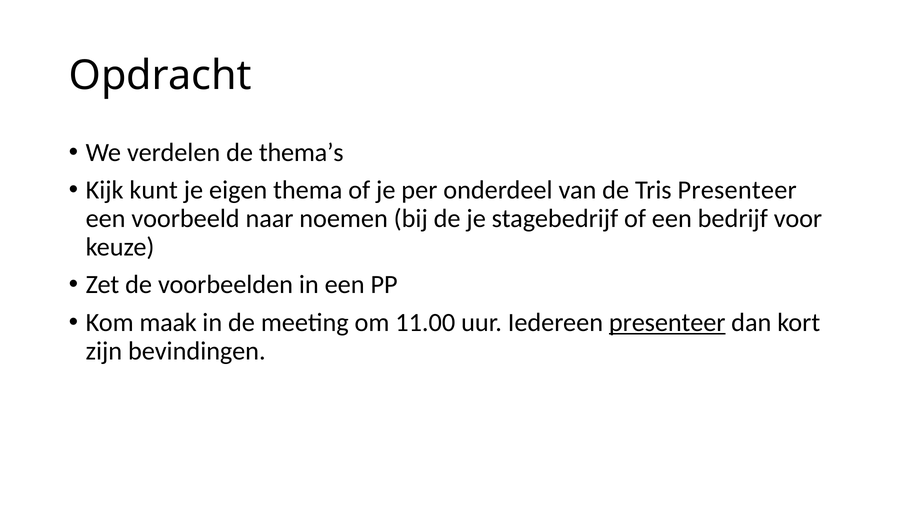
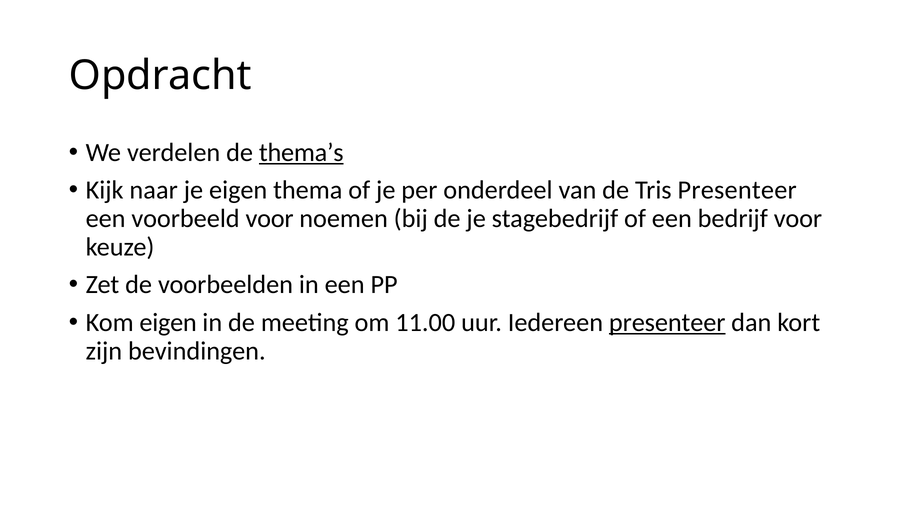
thema’s underline: none -> present (301, 153)
kunt: kunt -> naar (154, 190)
voorbeeld naar: naar -> voor (270, 219)
Kom maak: maak -> eigen (168, 323)
